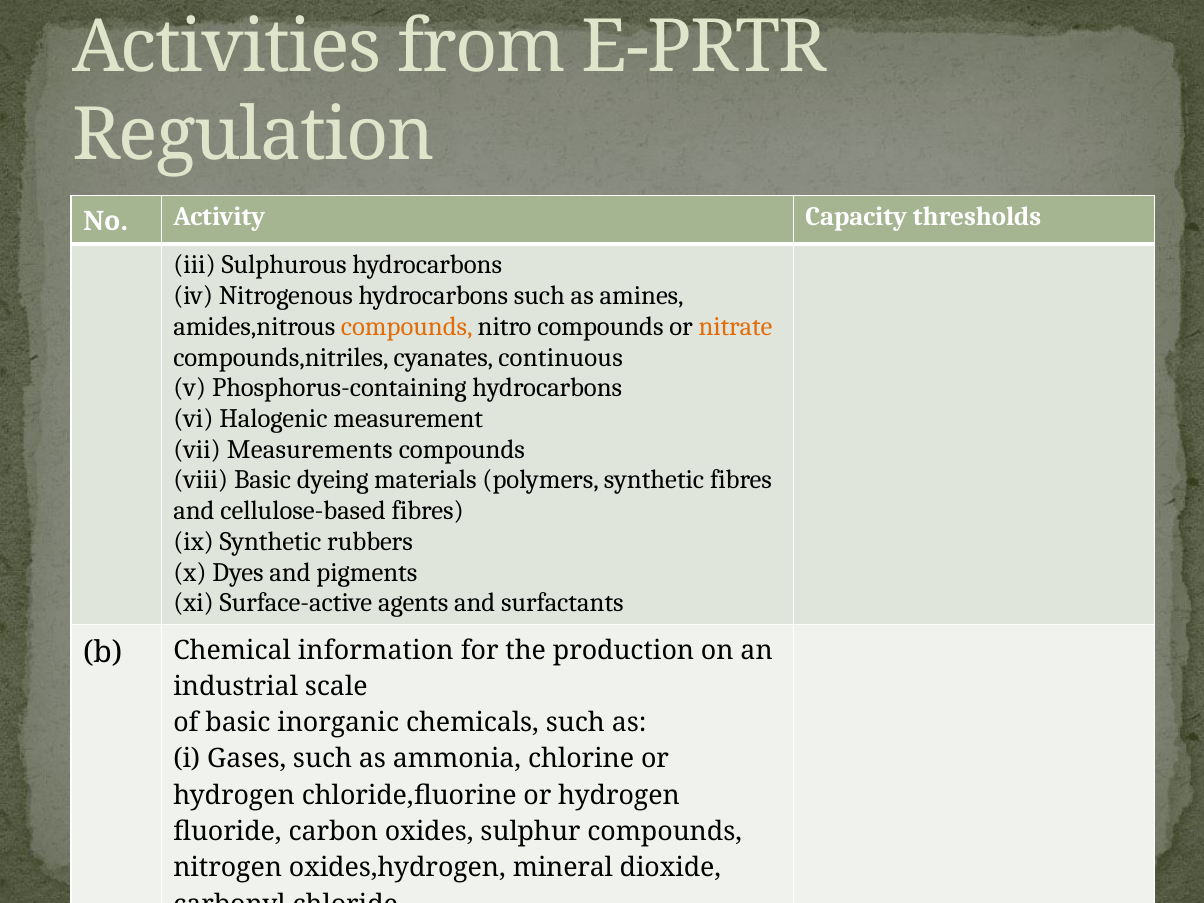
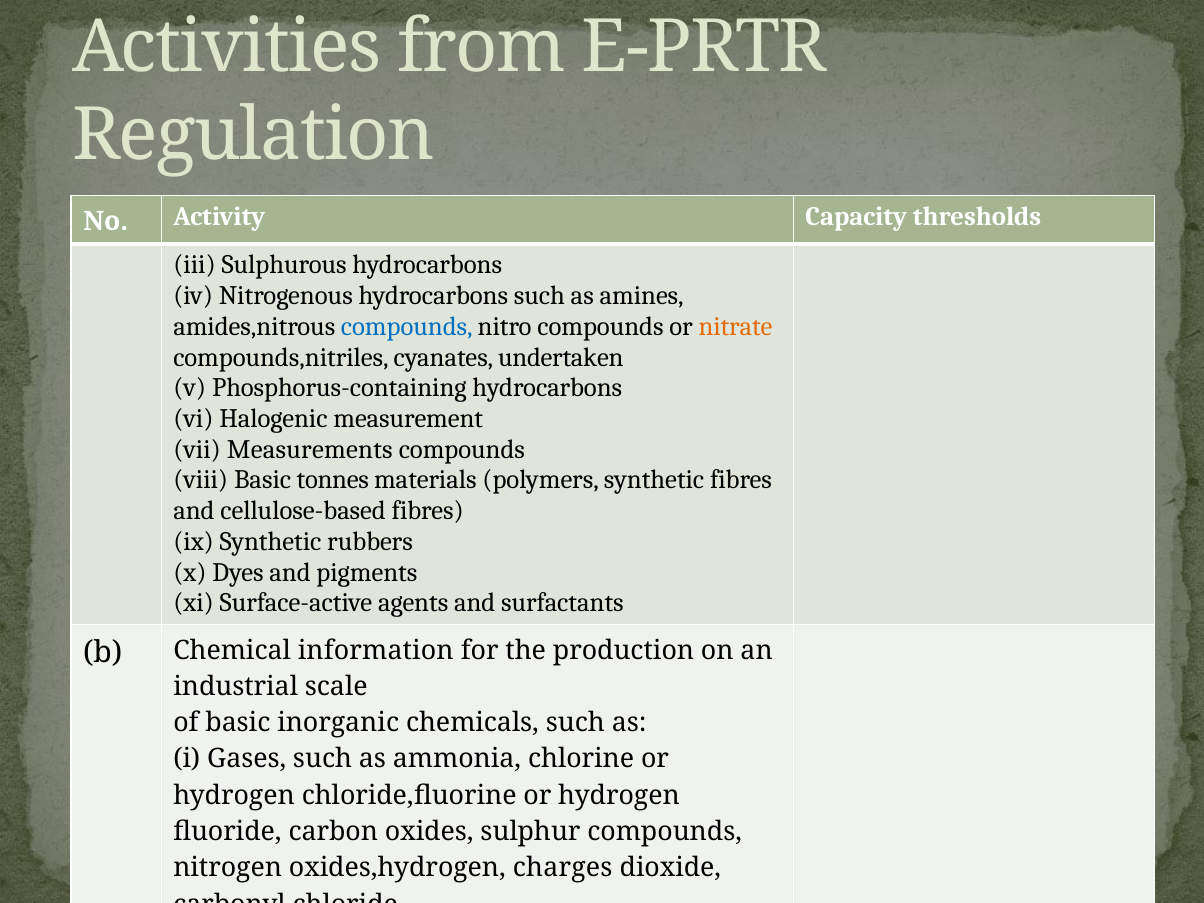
compounds colour: orange -> blue (407, 327)
continuous: continuous -> undertaken (561, 357)
dyeing: dyeing -> tonnes (333, 480)
mineral: mineral -> charges (563, 868)
